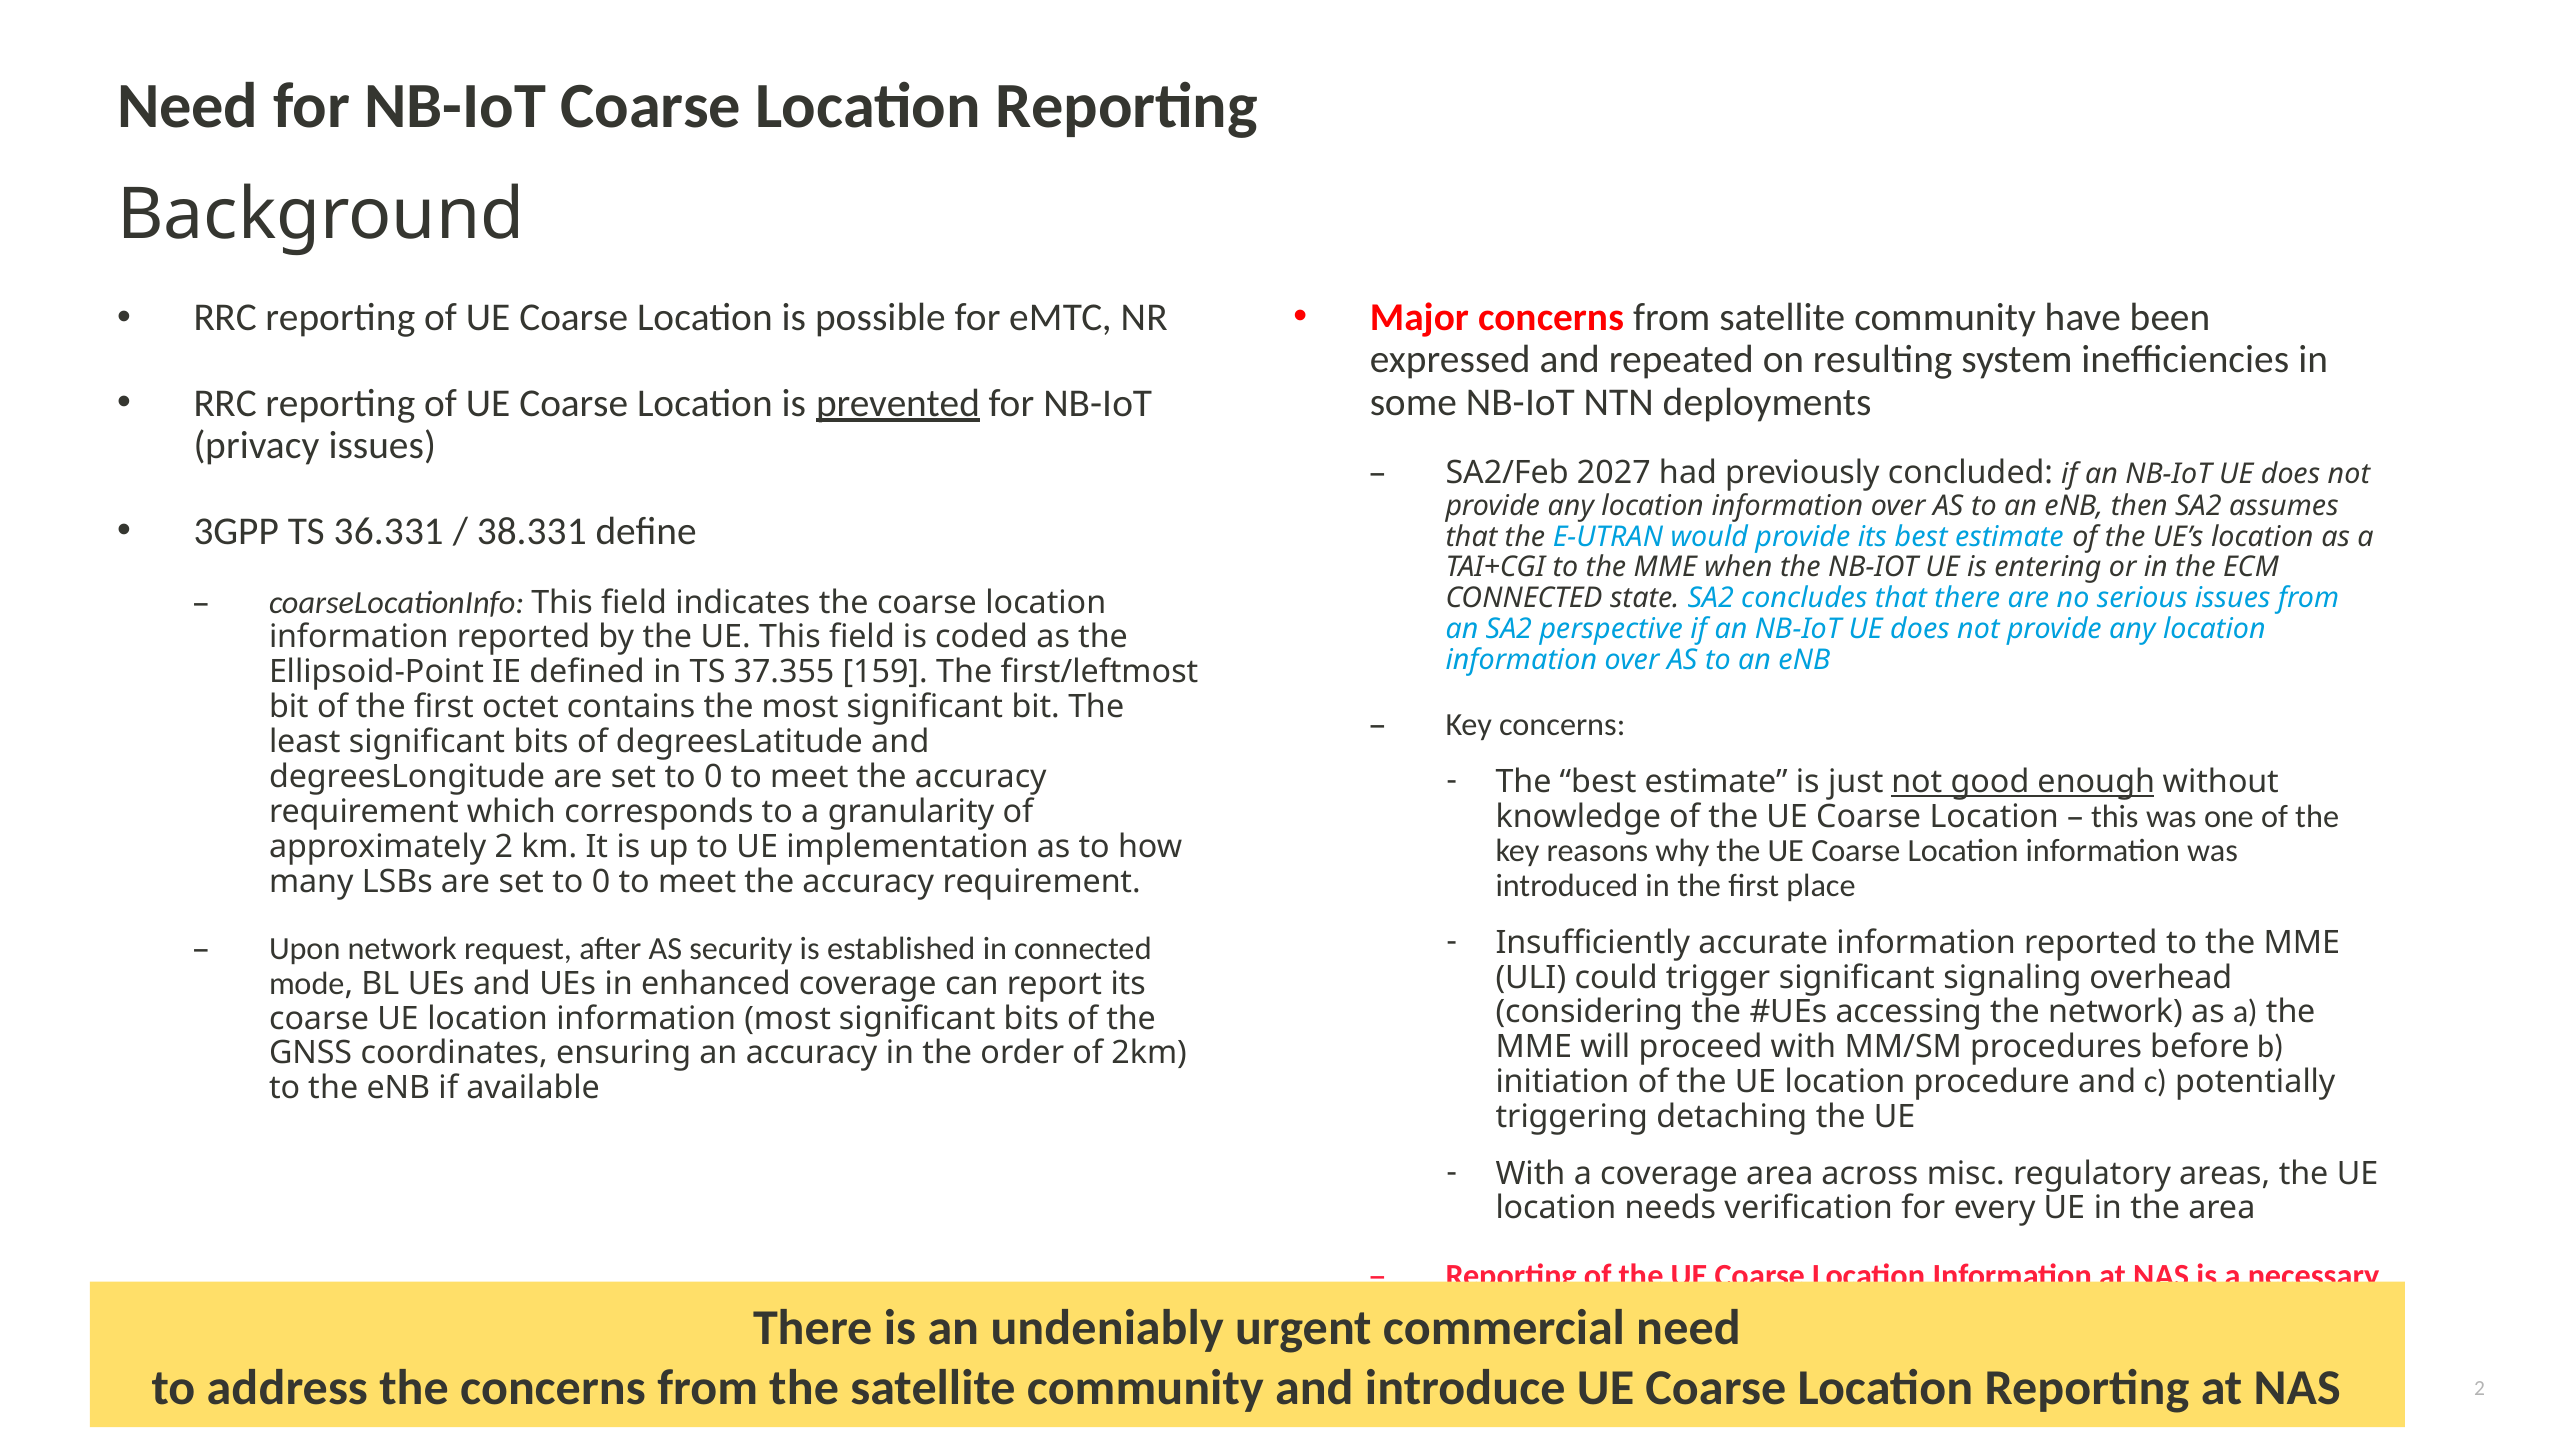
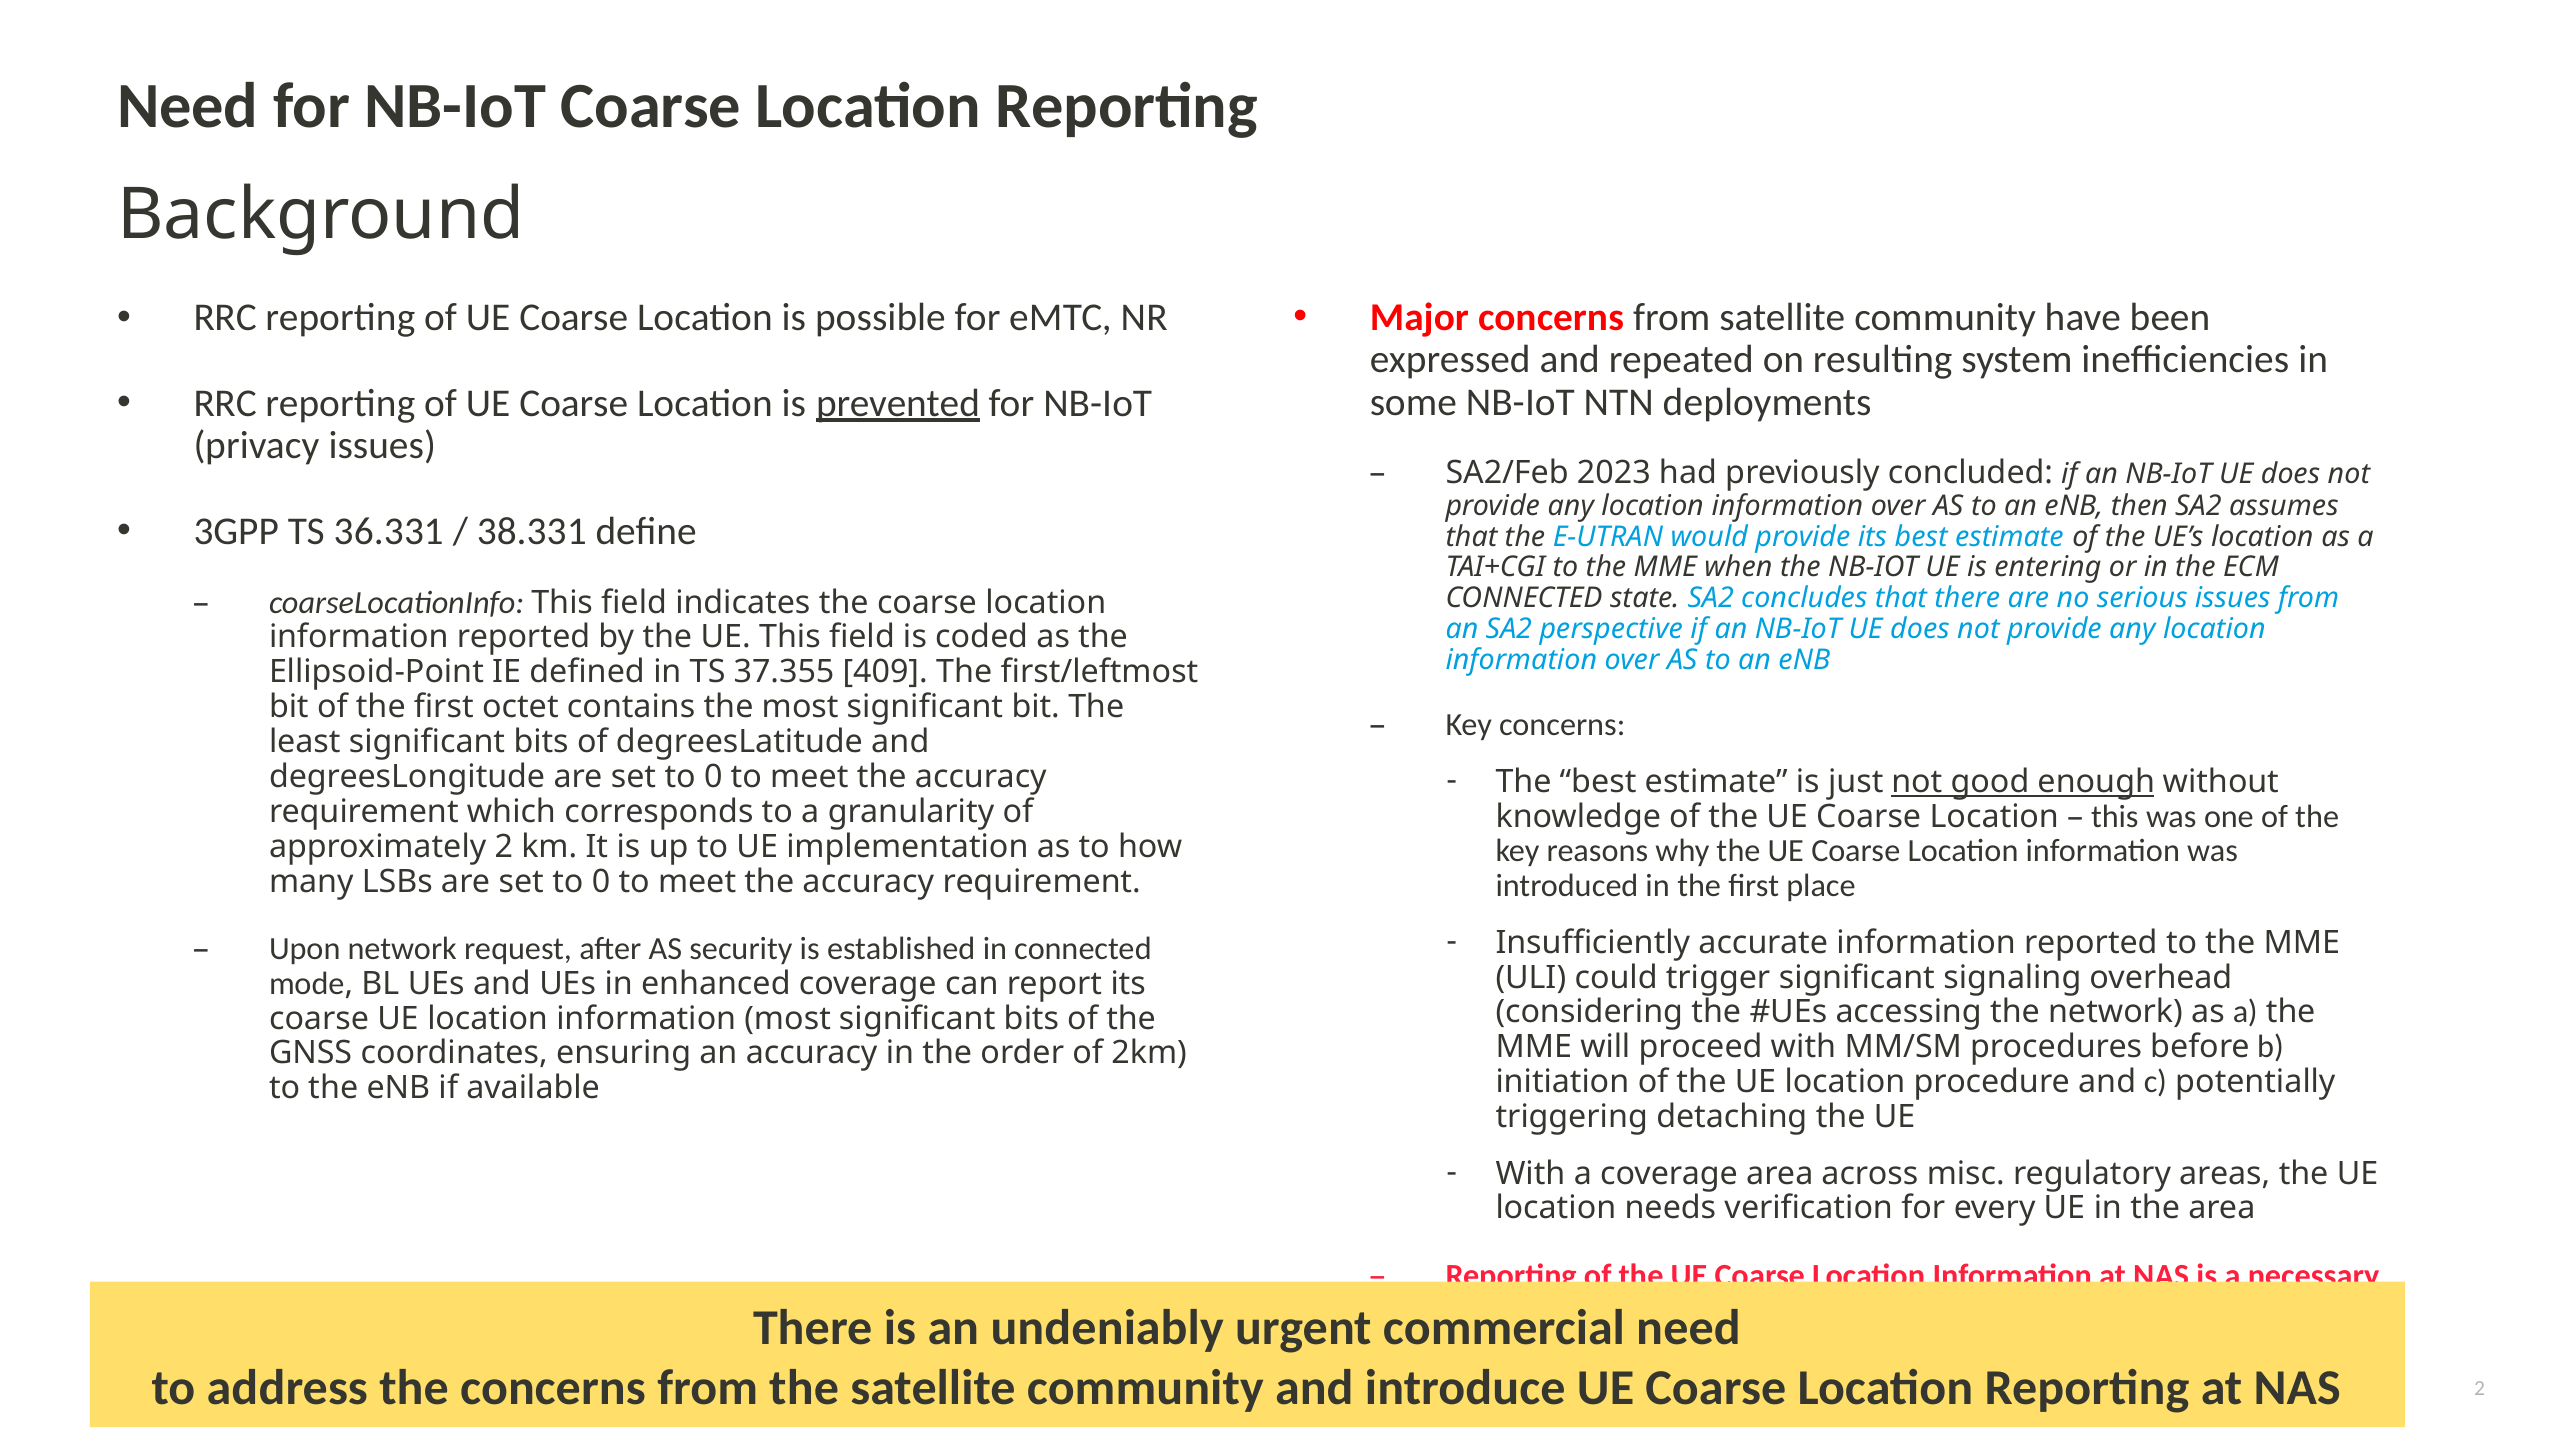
2027: 2027 -> 2023 (1614, 473)
159: 159 -> 409 (885, 672)
